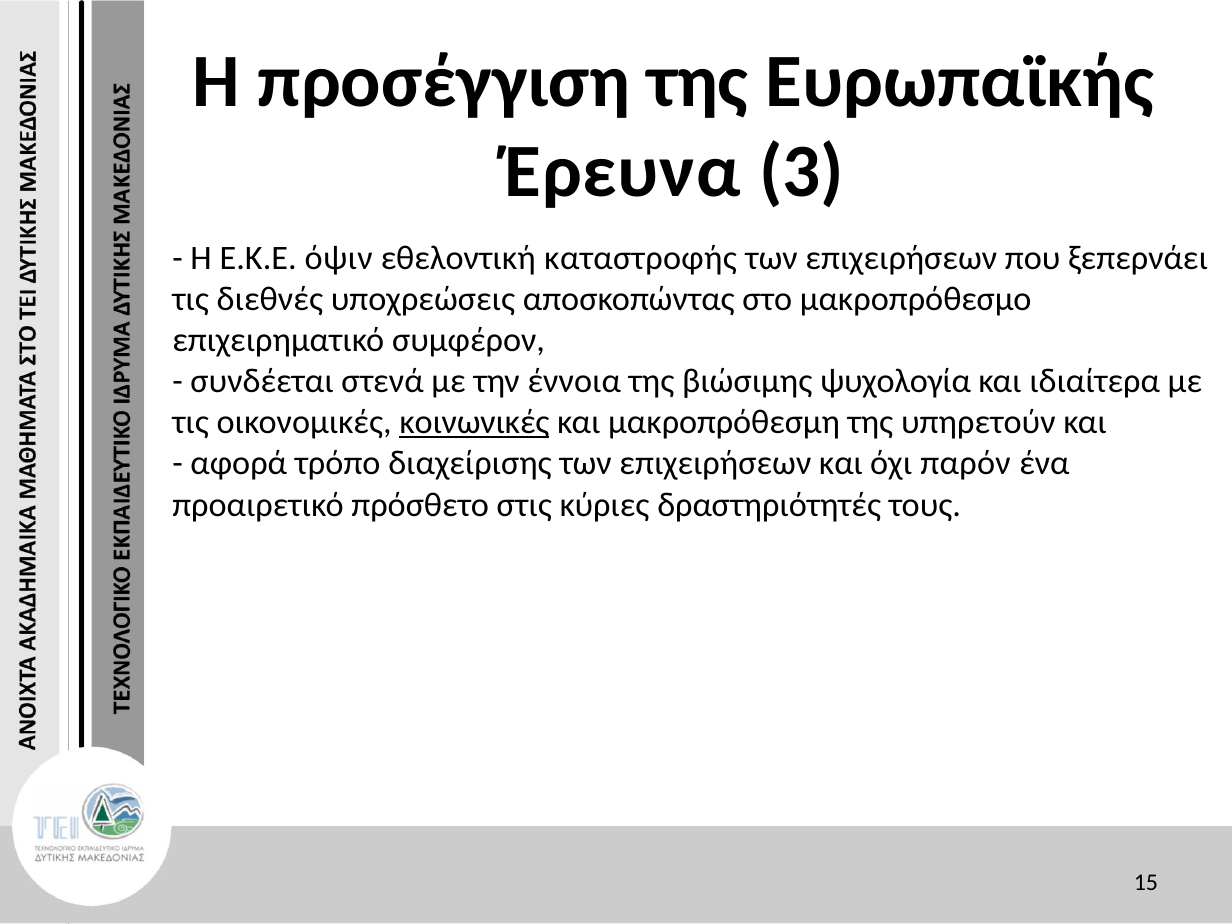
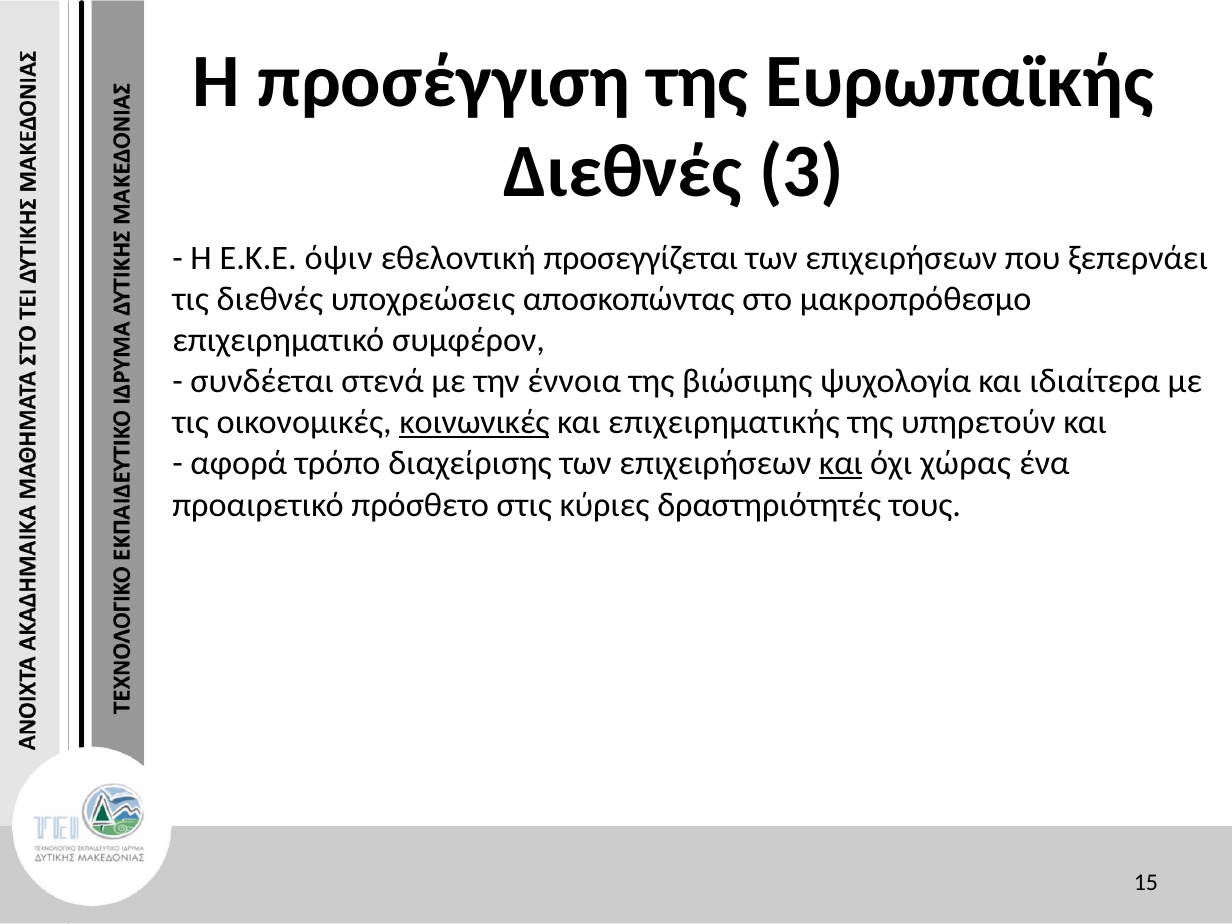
Έρευνα: Έρευνα -> Διεθνές (623, 172)
καταστροφής: καταστροφής -> προσεγγίζεται (641, 258)
μακροπρόθεσμη: μακροπρόθεσμη -> επιχειρηματικής (724, 423)
και underline: none -> present (841, 464)
παρόν: παρόν -> χώρας (966, 464)
